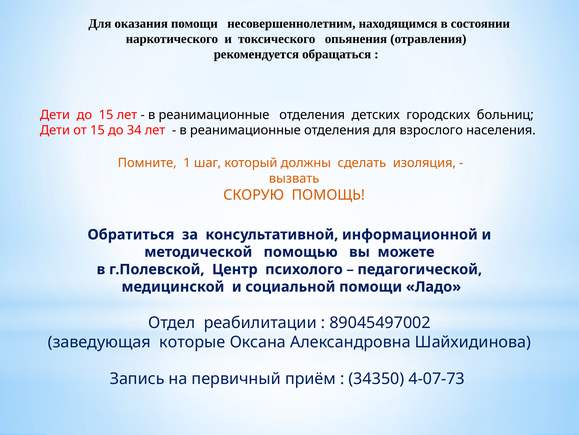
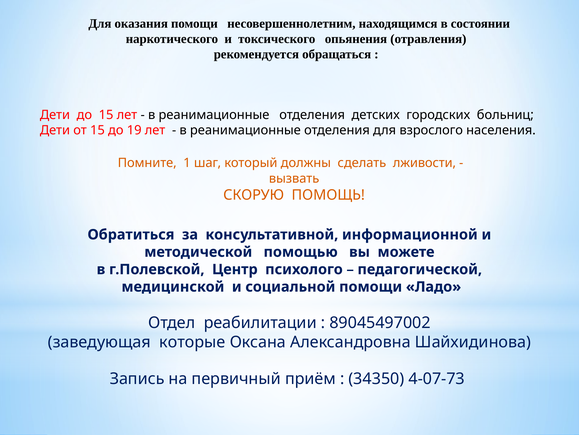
34: 34 -> 19 (134, 130)
изоляция: изоляция -> лживости (424, 163)
